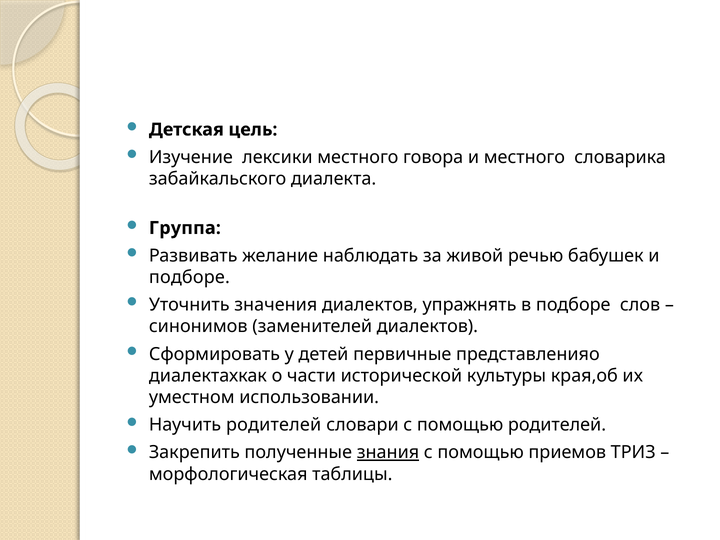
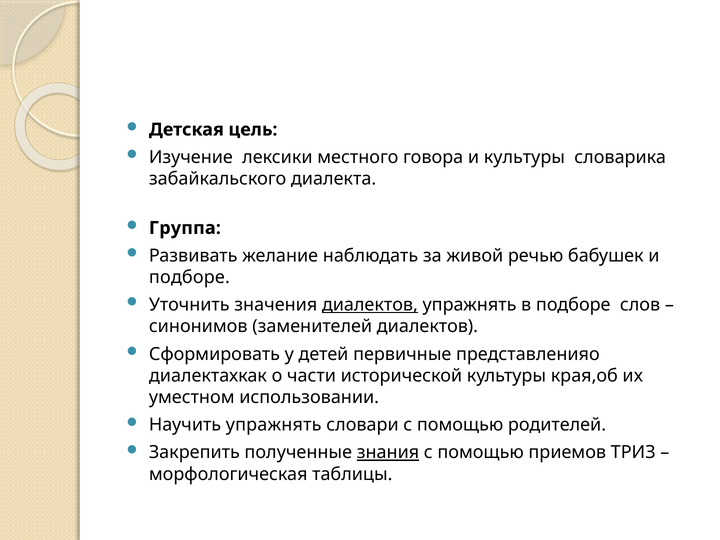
и местного: местного -> культуры (524, 157)
диалектов underline: none -> present (370, 305)
Научить родителей: родителей -> упражнять (274, 425)
